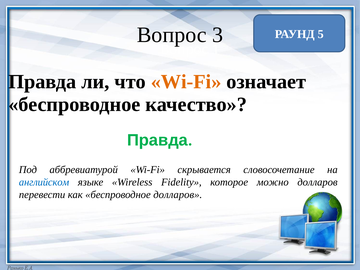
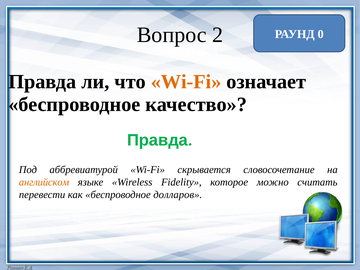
3: 3 -> 2 (218, 35)
5: 5 -> 0 (321, 34)
английском colour: blue -> orange (44, 182)
можно долларов: долларов -> считать (317, 182)
